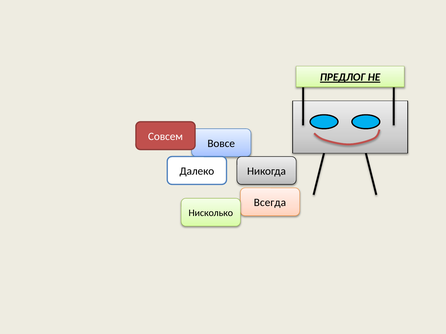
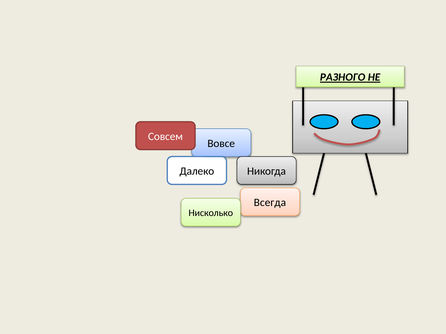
ПРЕДЛОГ: ПРЕДЛОГ -> РАЗНОГО (343, 77)
